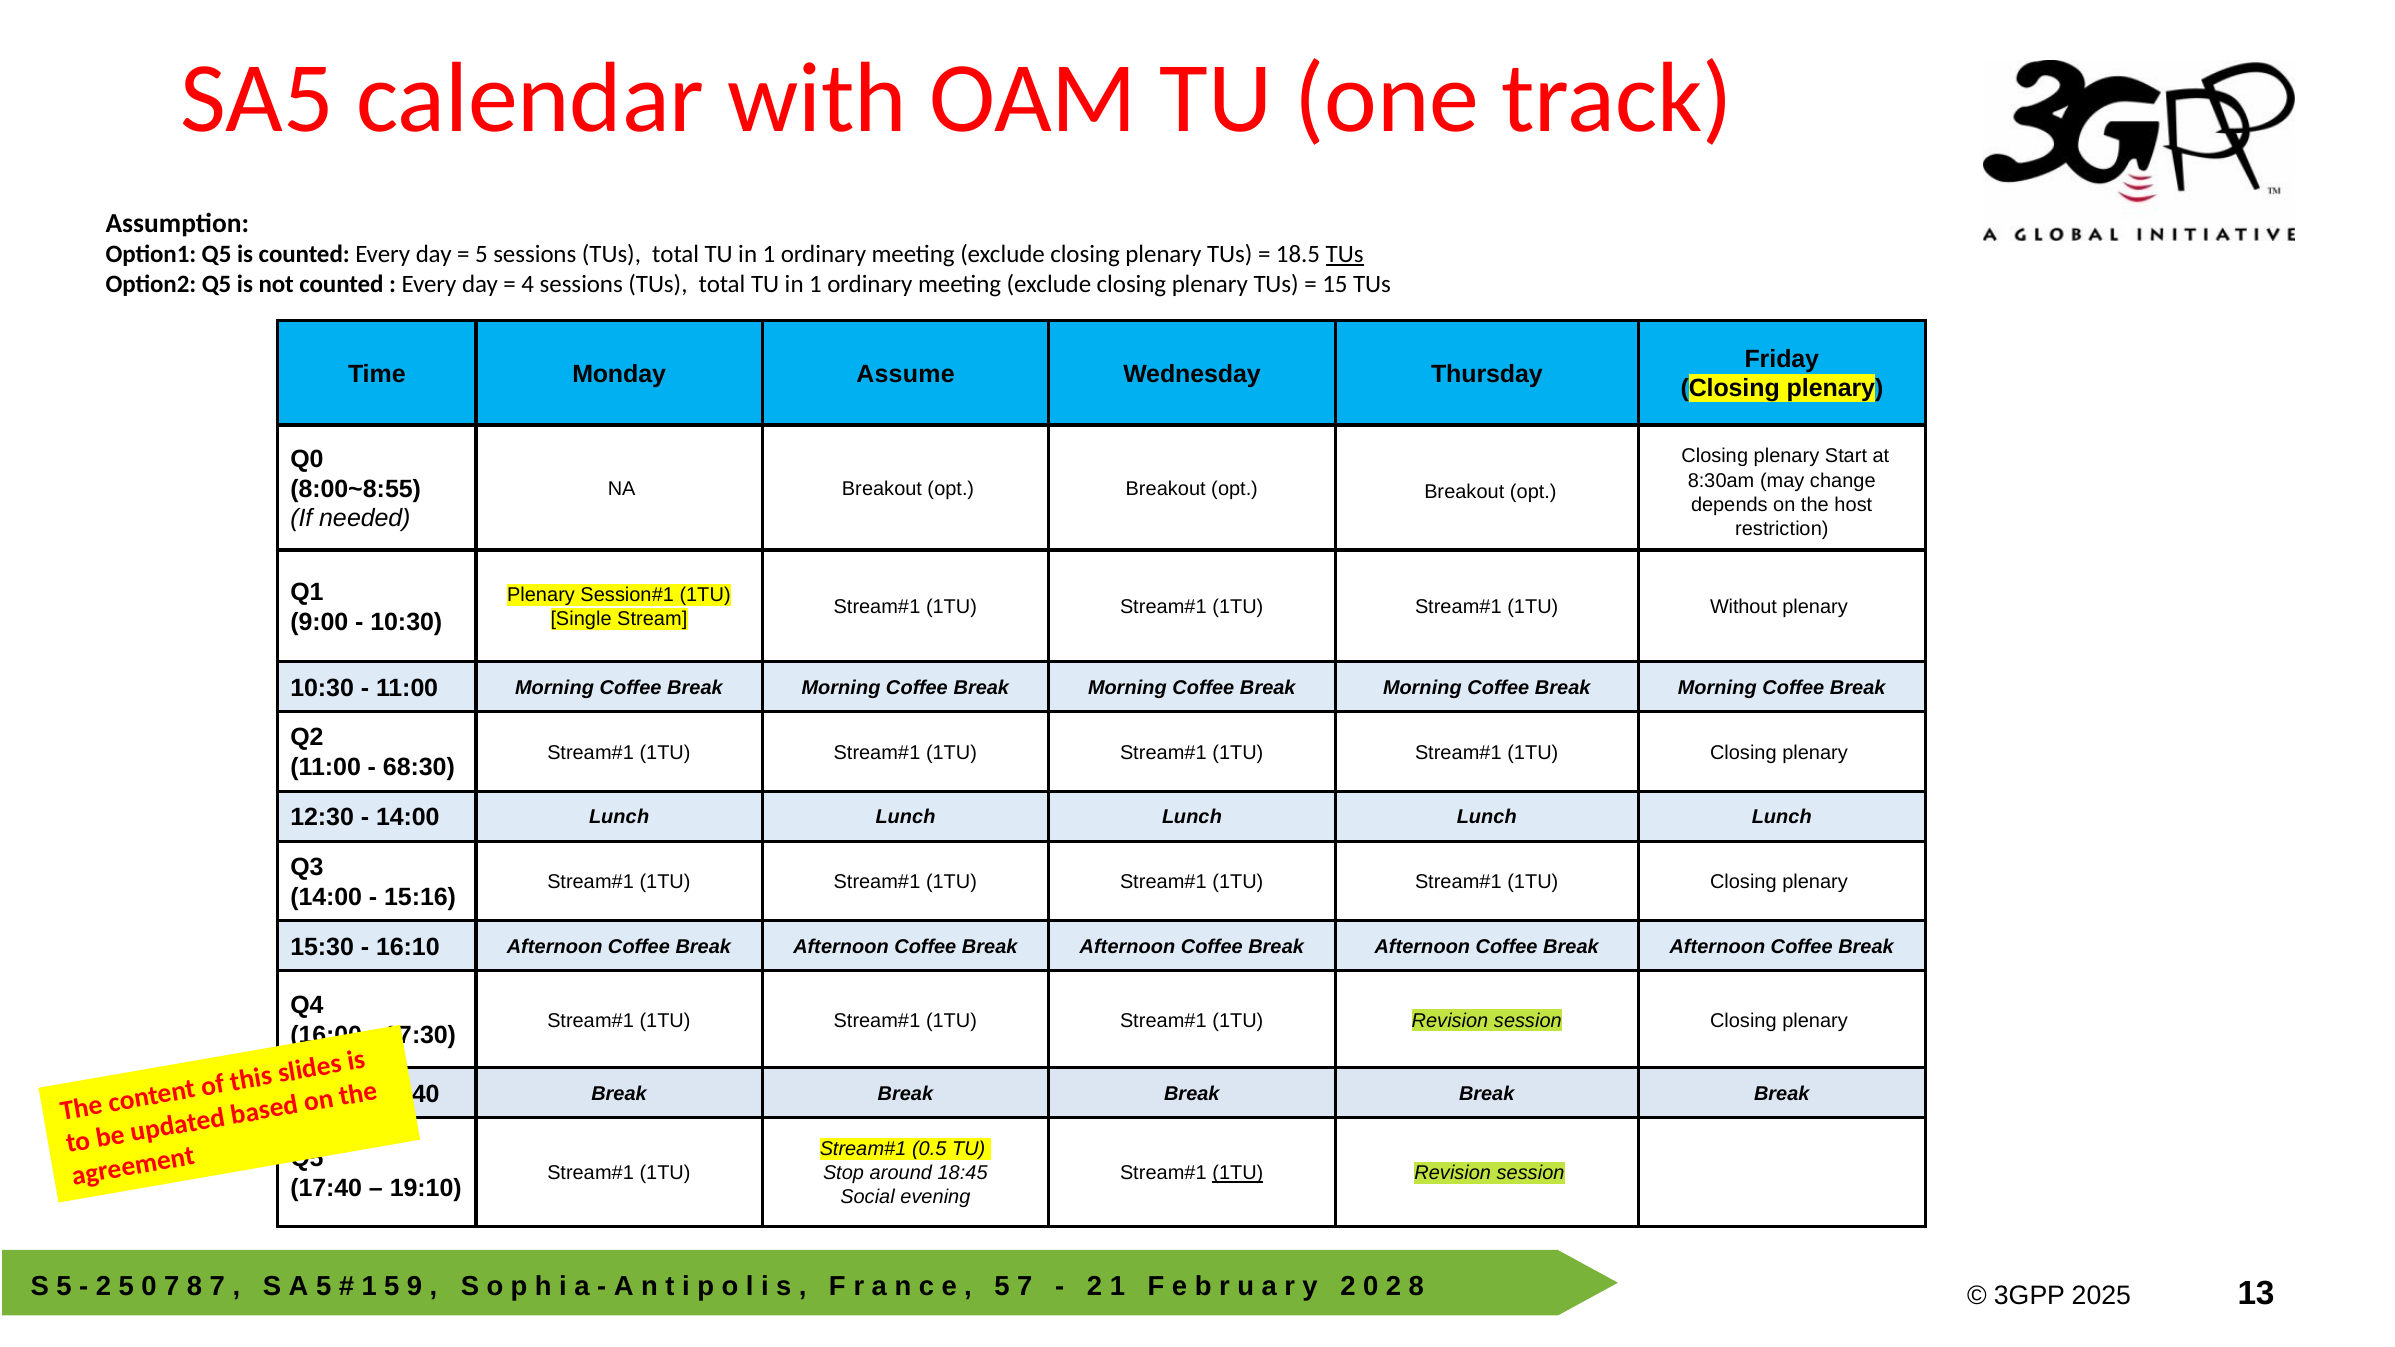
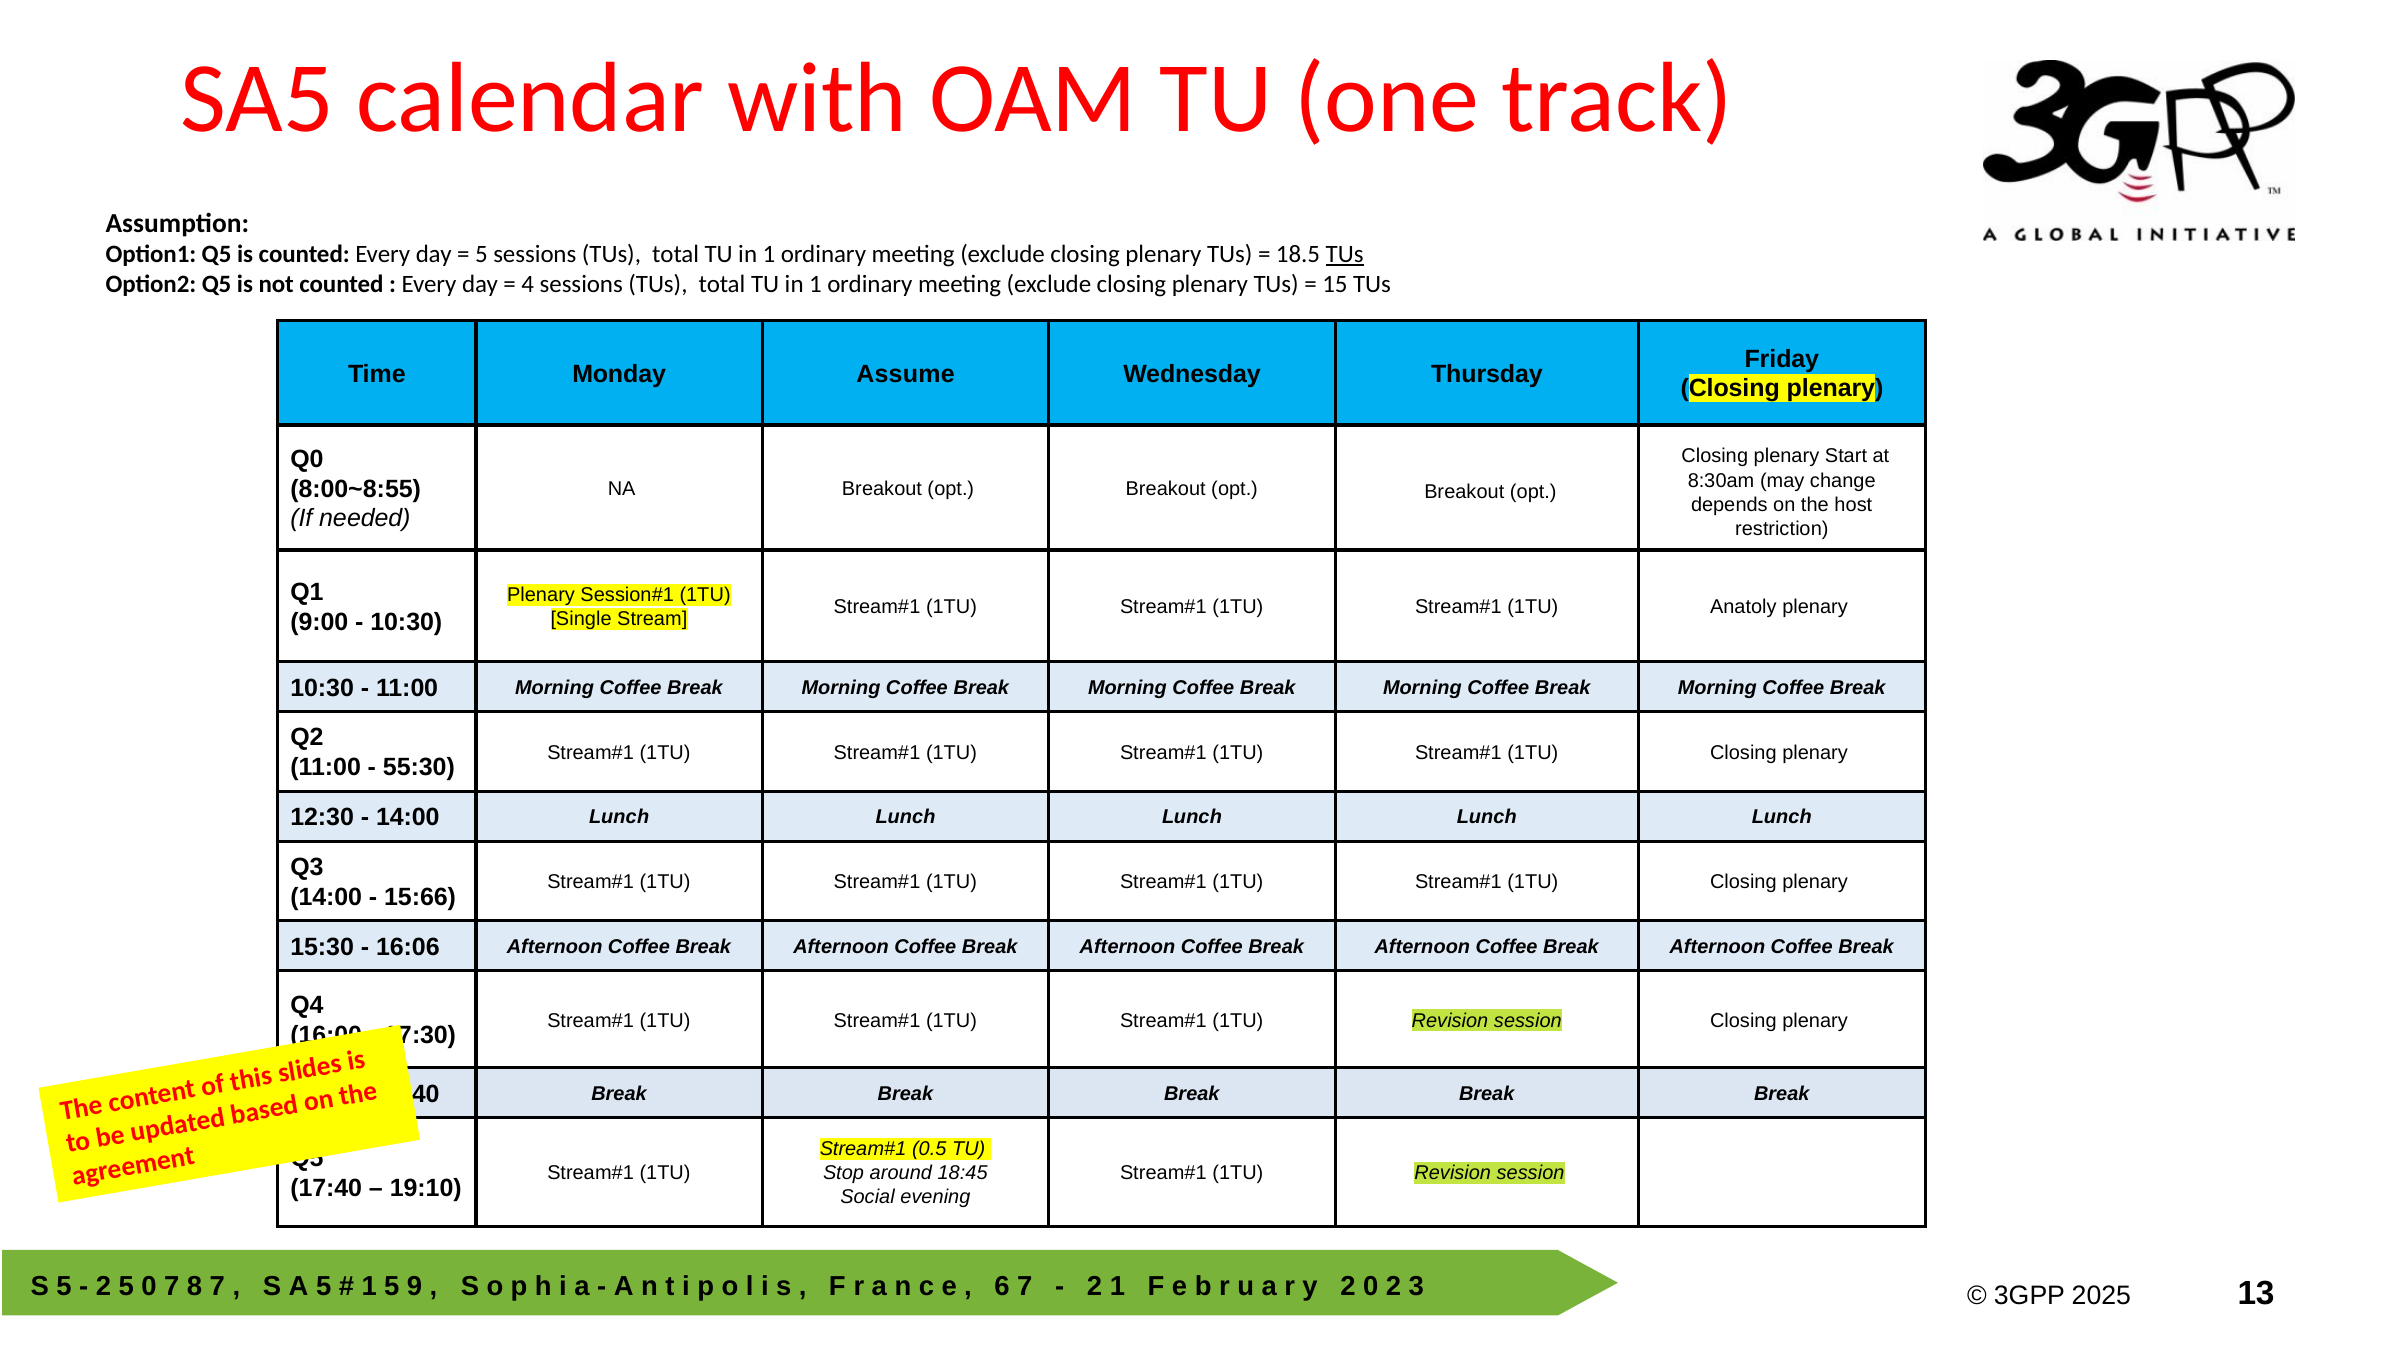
Without: Without -> Anatoly (1743, 607)
68:30: 68:30 -> 55:30 (419, 768)
15:16: 15:16 -> 15:66 (420, 897)
16:10: 16:10 -> 16:06 (408, 947)
1TU underline: present -> none (1238, 1173)
5: 5 -> 6 (1002, 1286)
8: 8 -> 3 (1416, 1286)
